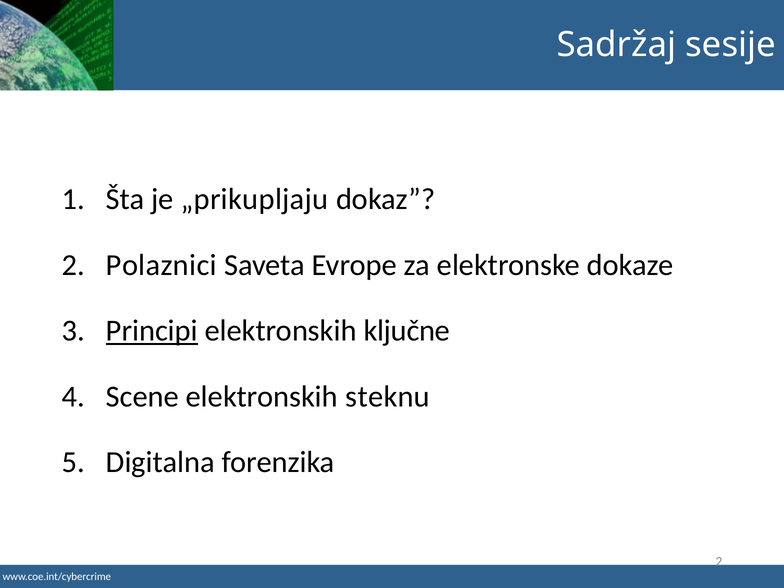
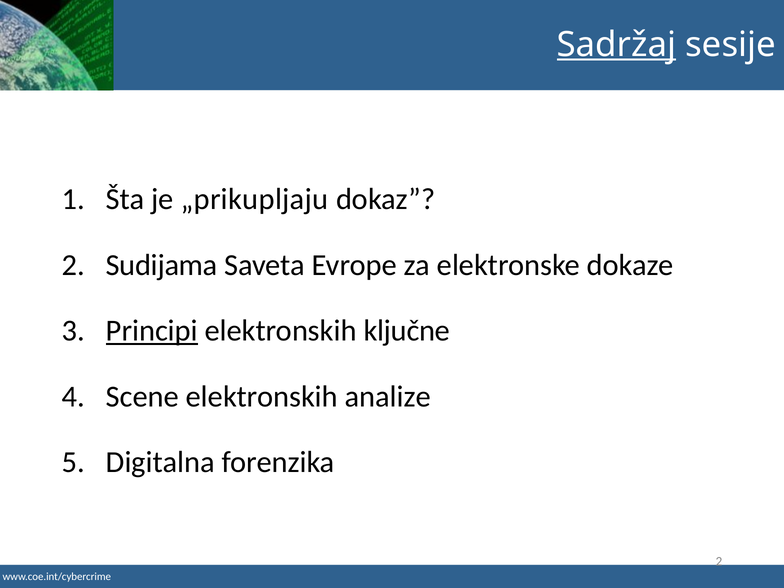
Sadržaj underline: none -> present (616, 45)
Polaznici: Polaznici -> Sudijama (162, 265)
steknu: steknu -> analize (388, 397)
